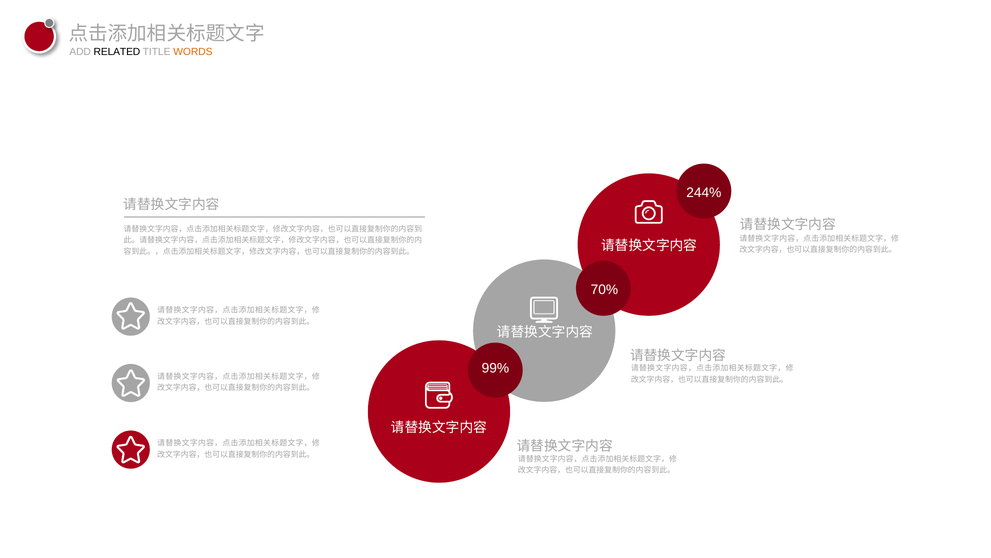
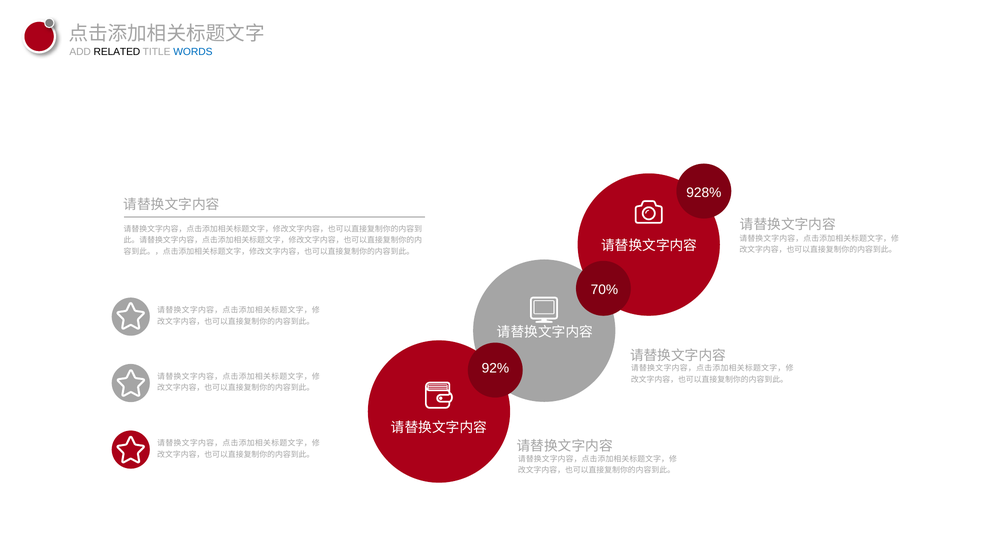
WORDS colour: orange -> blue (193, 52)
244%: 244% -> 928% (704, 192)
99%: 99% -> 92% (495, 368)
